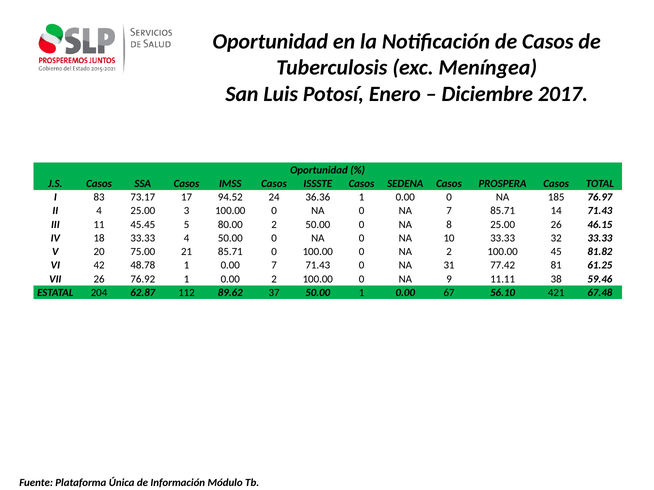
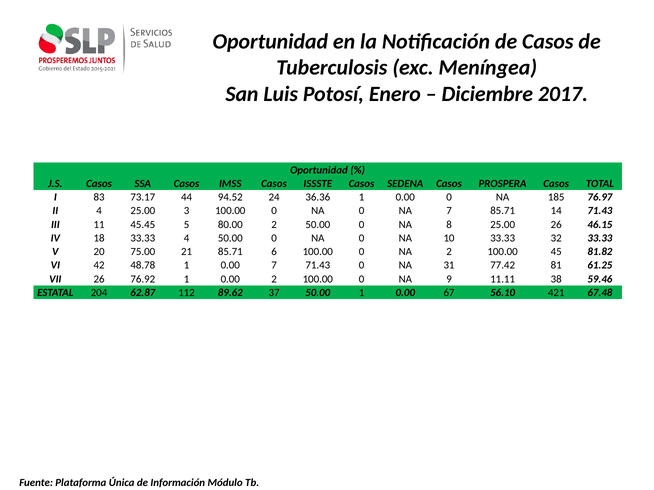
17: 17 -> 44 (187, 197)
85.71 0: 0 -> 6 (274, 252)
